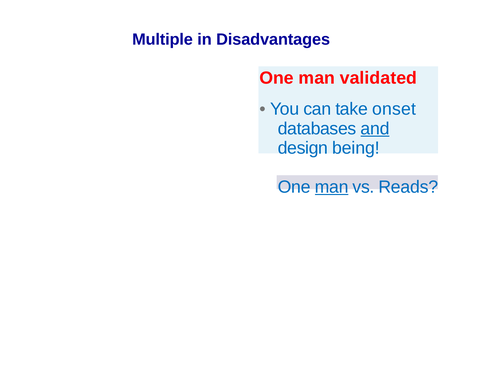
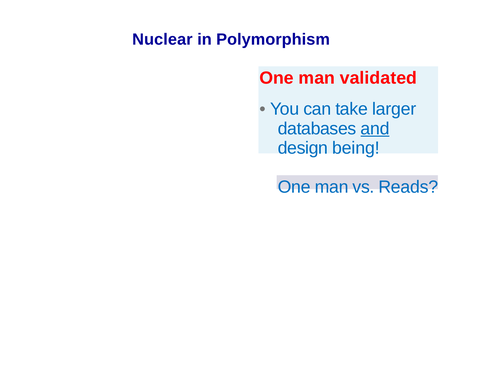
Multiple: Multiple -> Nuclear (162, 39)
Disadvantages: Disadvantages -> Polymorphism (273, 39)
onset: onset -> larger (394, 109)
man underline: present -> none (332, 187)
